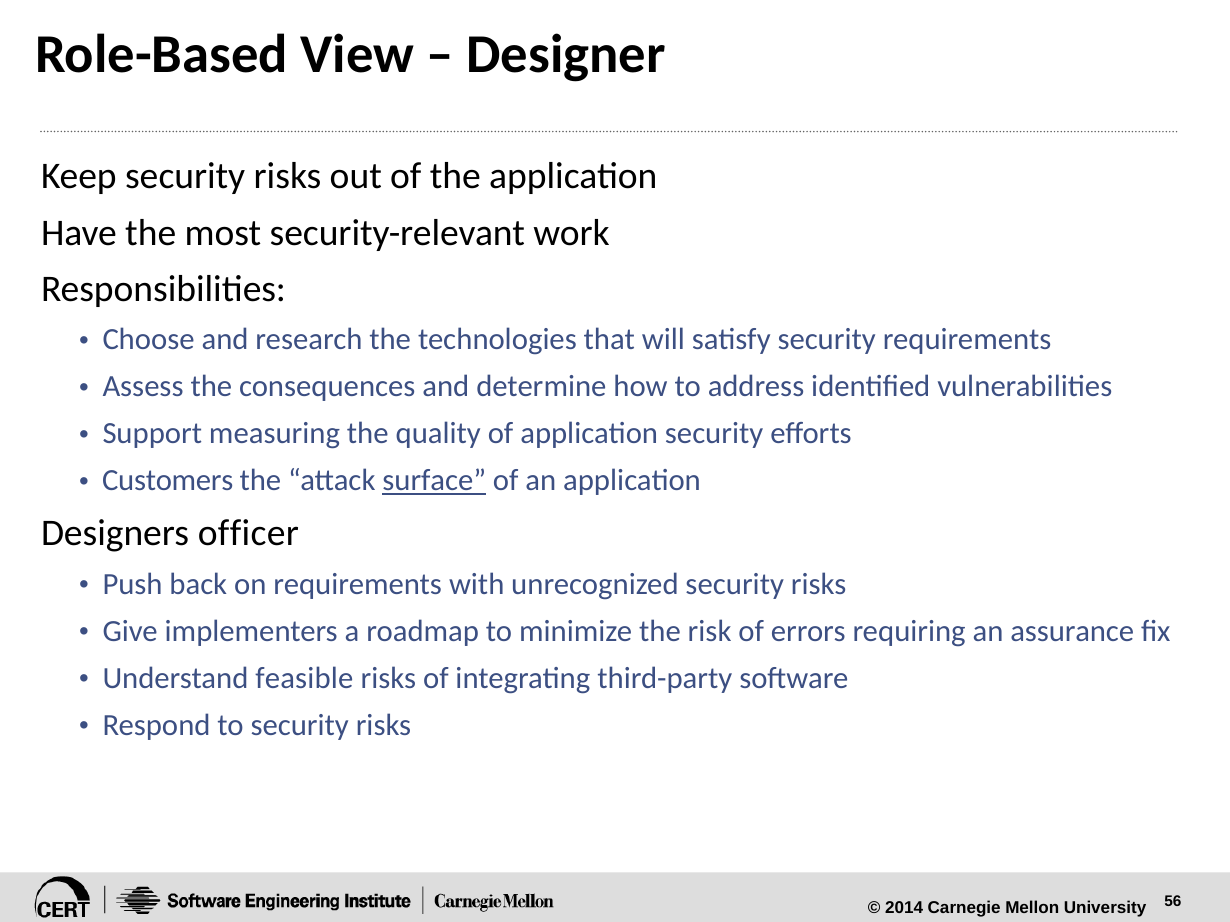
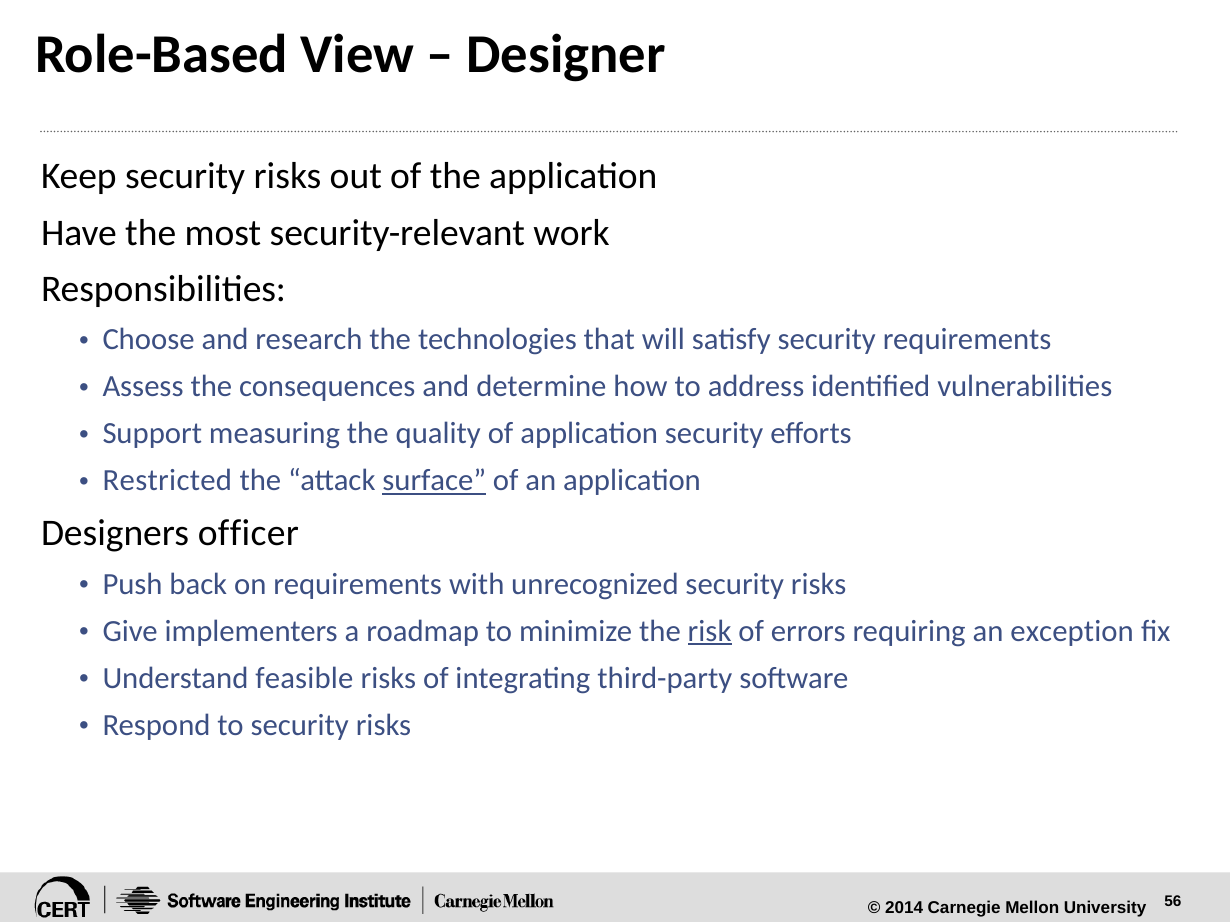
Customers: Customers -> Restricted (167, 481)
risk underline: none -> present (710, 631)
assurance: assurance -> exception (1072, 631)
